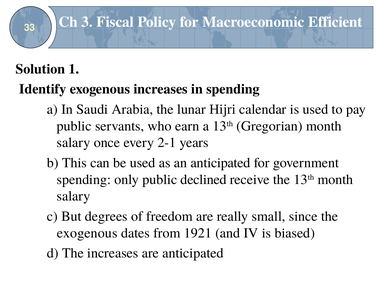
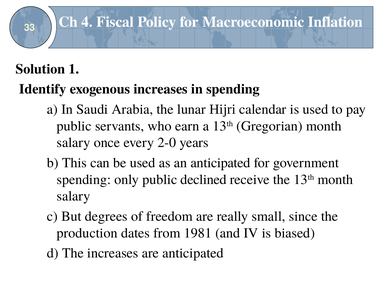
3: 3 -> 4 (87, 22)
Efficient: Efficient -> Inflation (335, 22)
2-1: 2-1 -> 2-0 (167, 143)
exogenous: exogenous -> production (87, 233)
1921: 1921 -> 1981 (198, 233)
